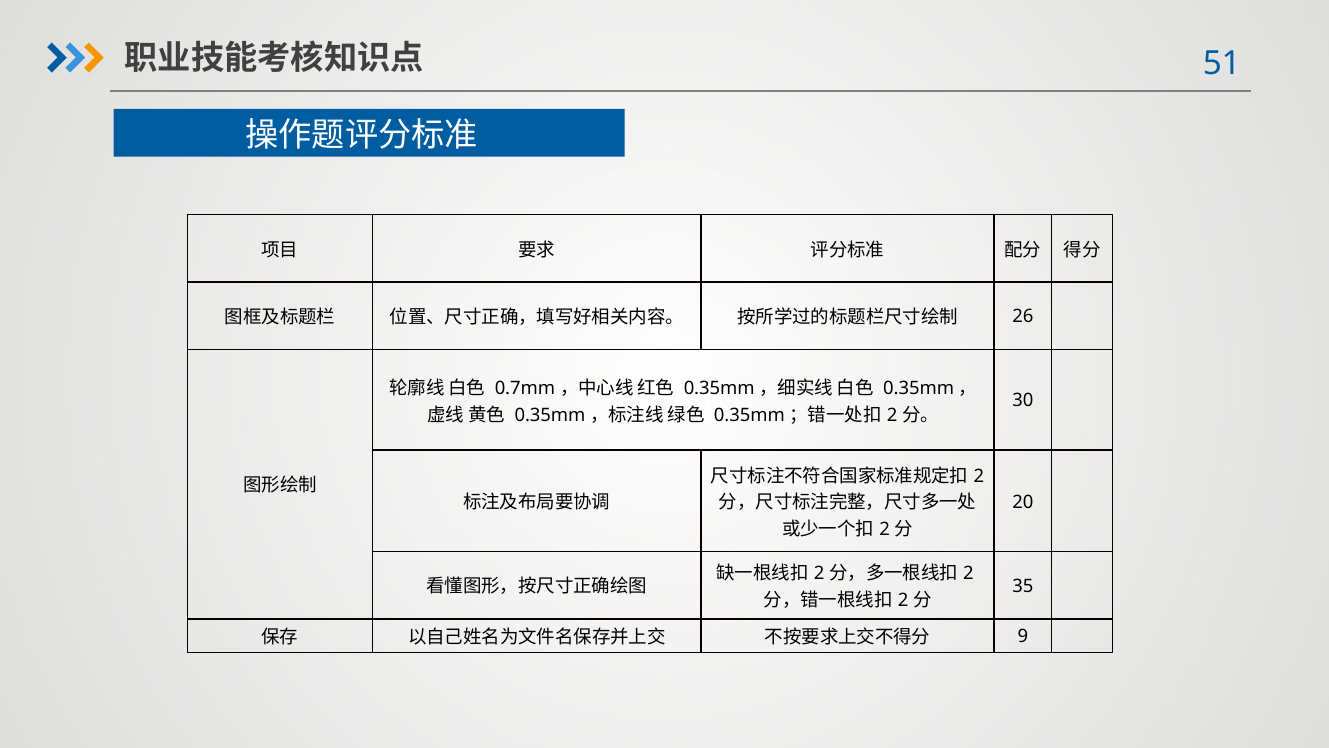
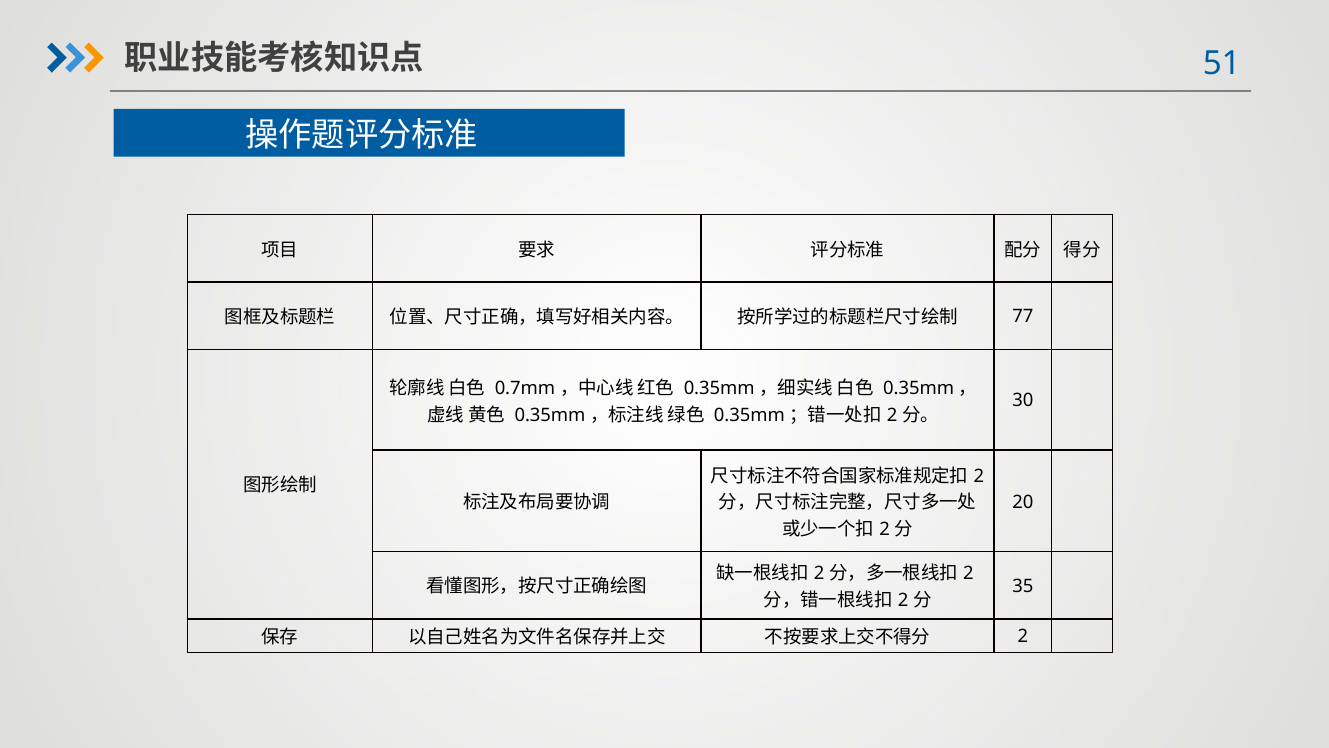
26: 26 -> 77 (1023, 317)
9: 9 -> 2 (1023, 636)
